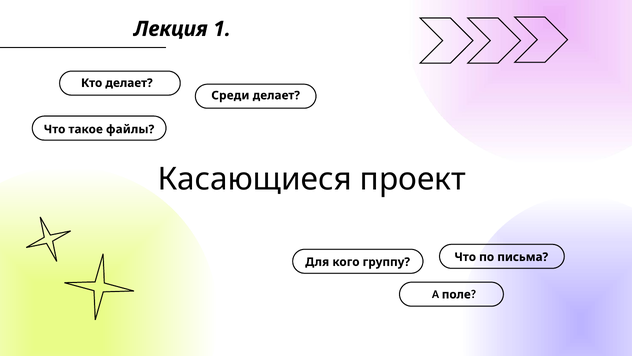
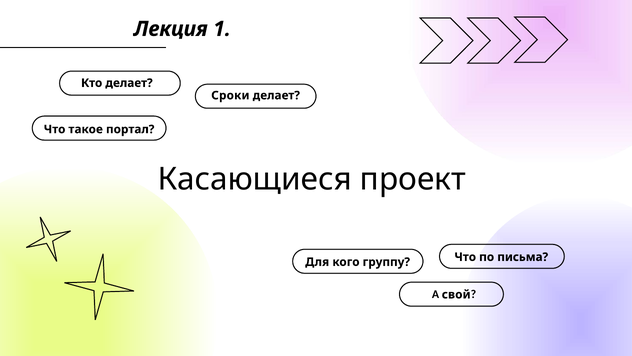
Среди: Среди -> Сроки (230, 95)
файлы: файлы -> портал (130, 129)
поле: поле -> свой (456, 294)
